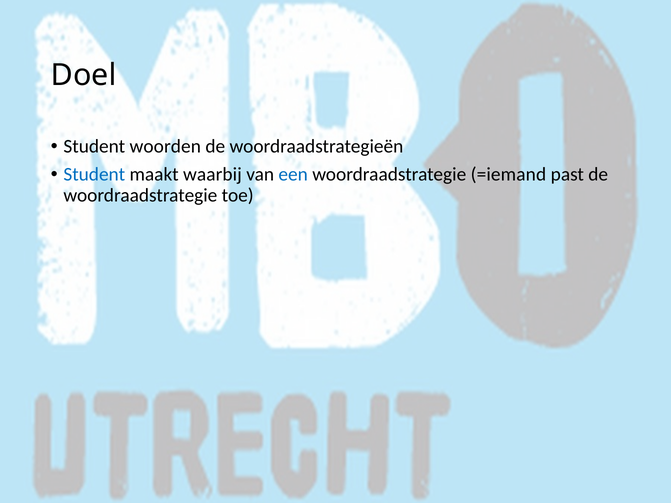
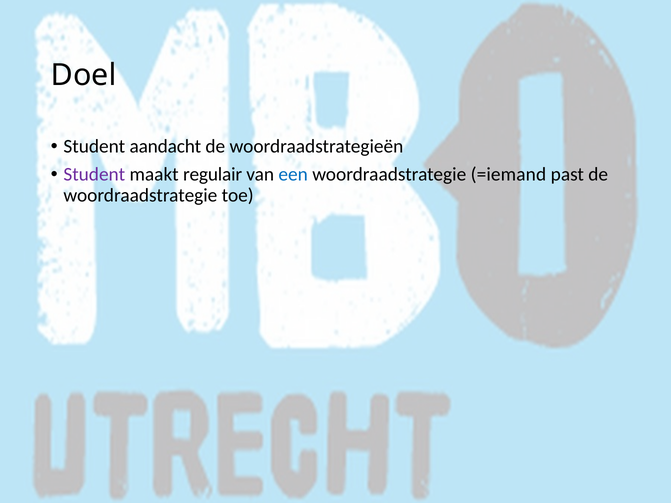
woorden: woorden -> aandacht (165, 147)
Student colour: blue -> purple (94, 175)
waarbij: waarbij -> regulair (213, 175)
